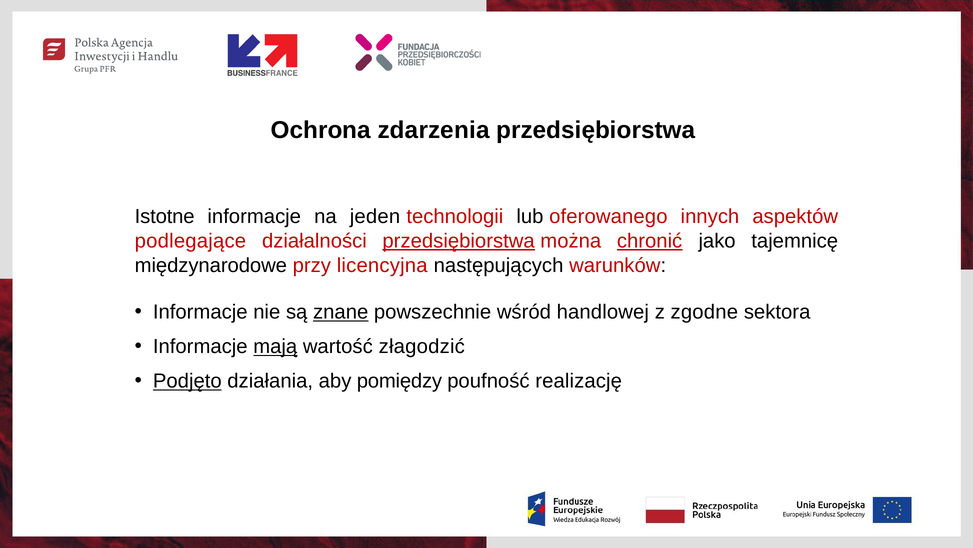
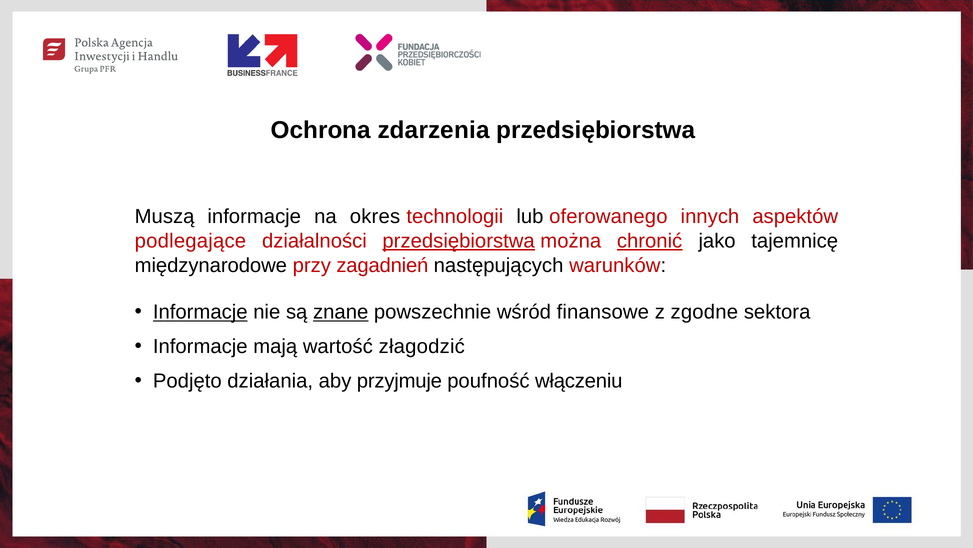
Istotne: Istotne -> Muszą (165, 216)
jeden: jeden -> okres (375, 216)
licencyjna: licencyjna -> zagadnień (382, 265)
Informacje underline: none -> present (200, 312)
handlowej: handlowej -> finansowe (603, 312)
mają underline: present -> none (275, 346)
Podjęto underline: present -> none (187, 381)
pomiędzy: pomiędzy -> przyjmuje (399, 381)
realizację: realizację -> włączeniu (579, 381)
